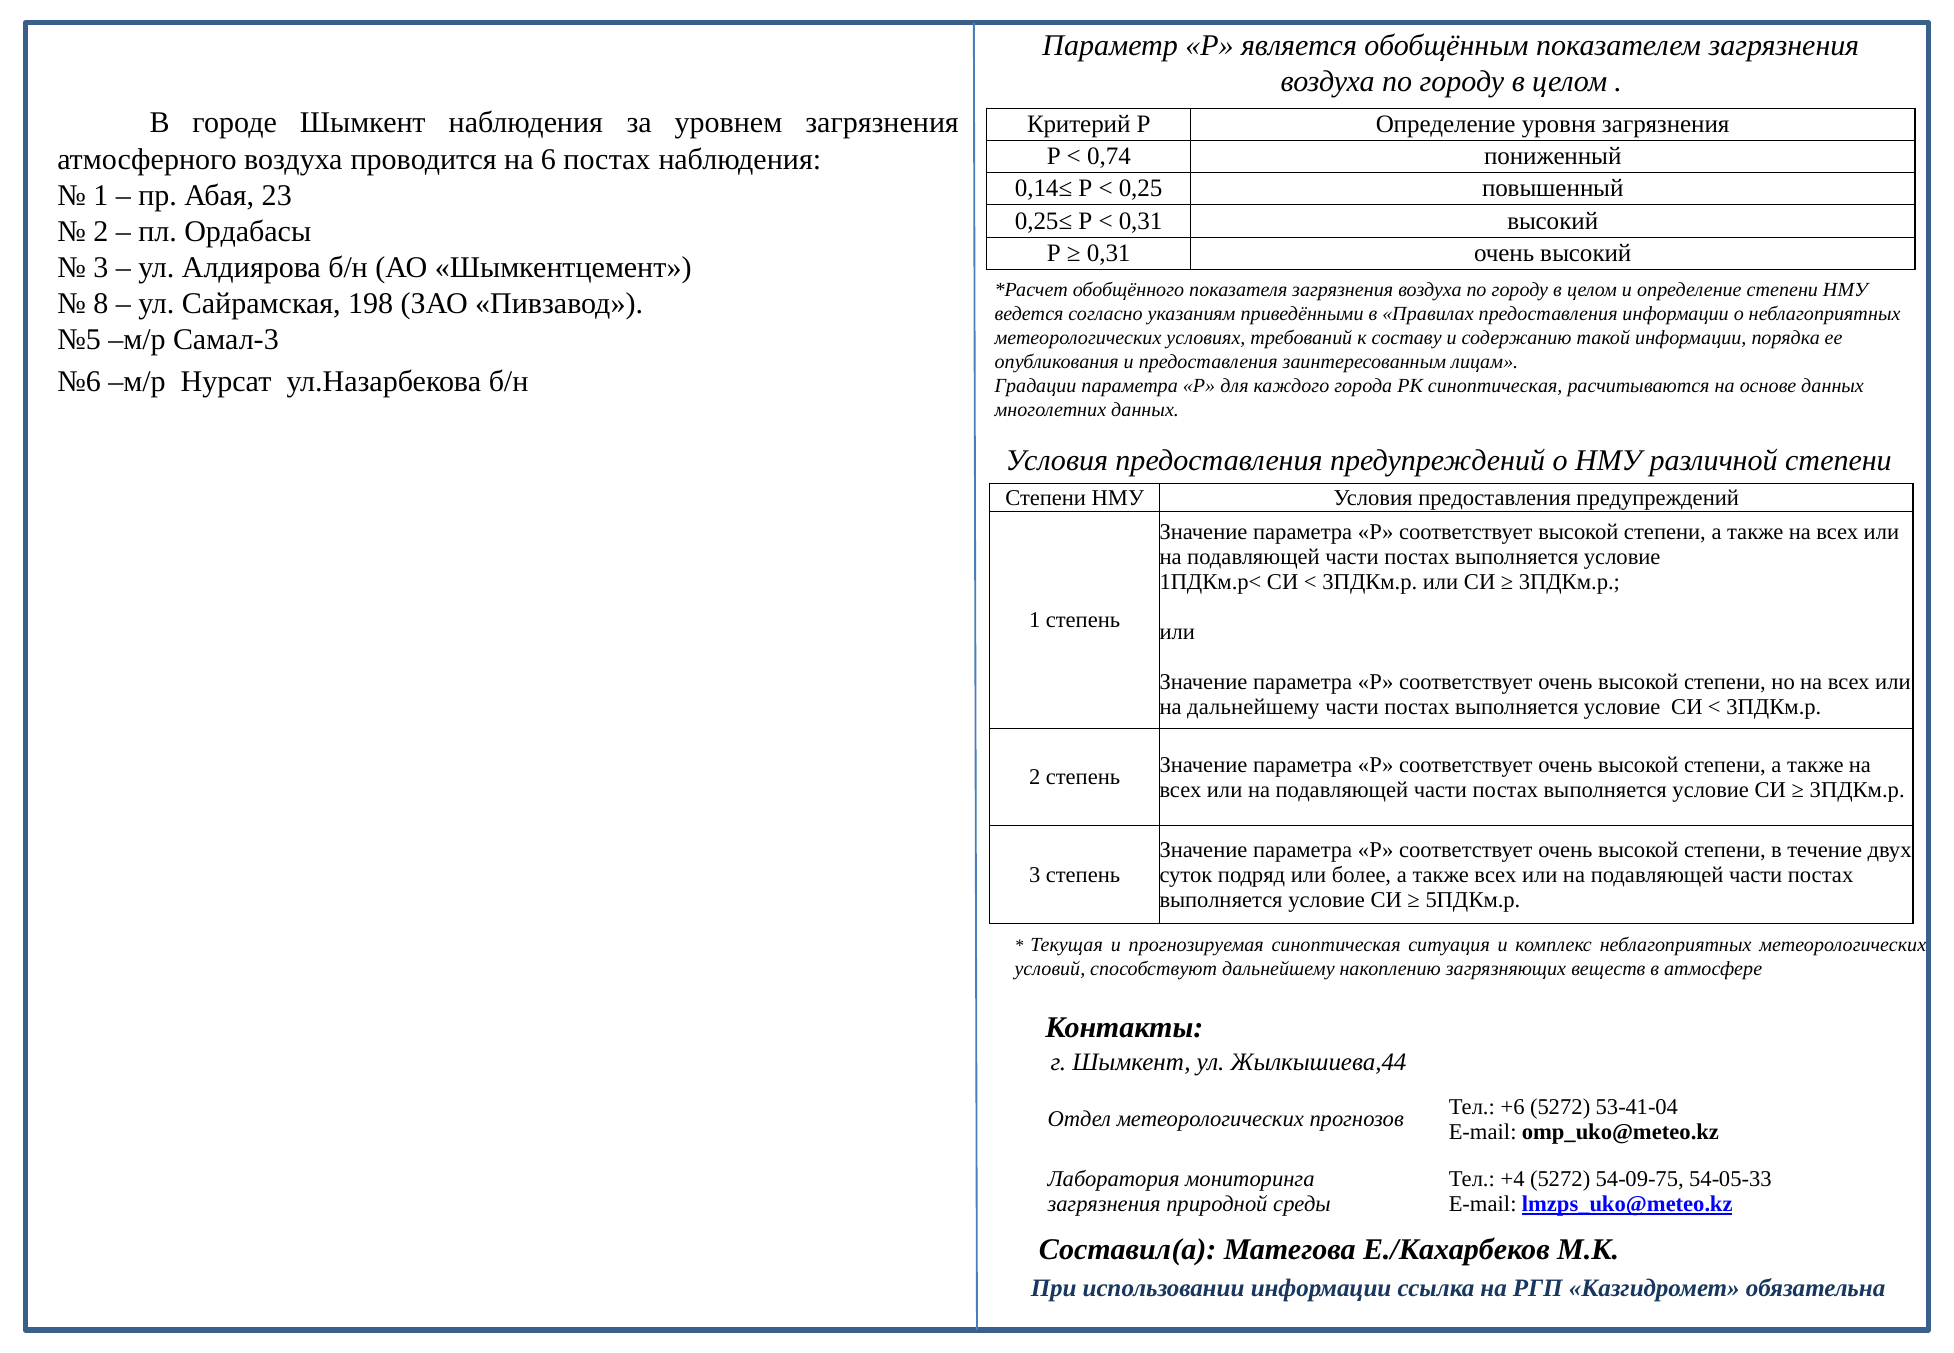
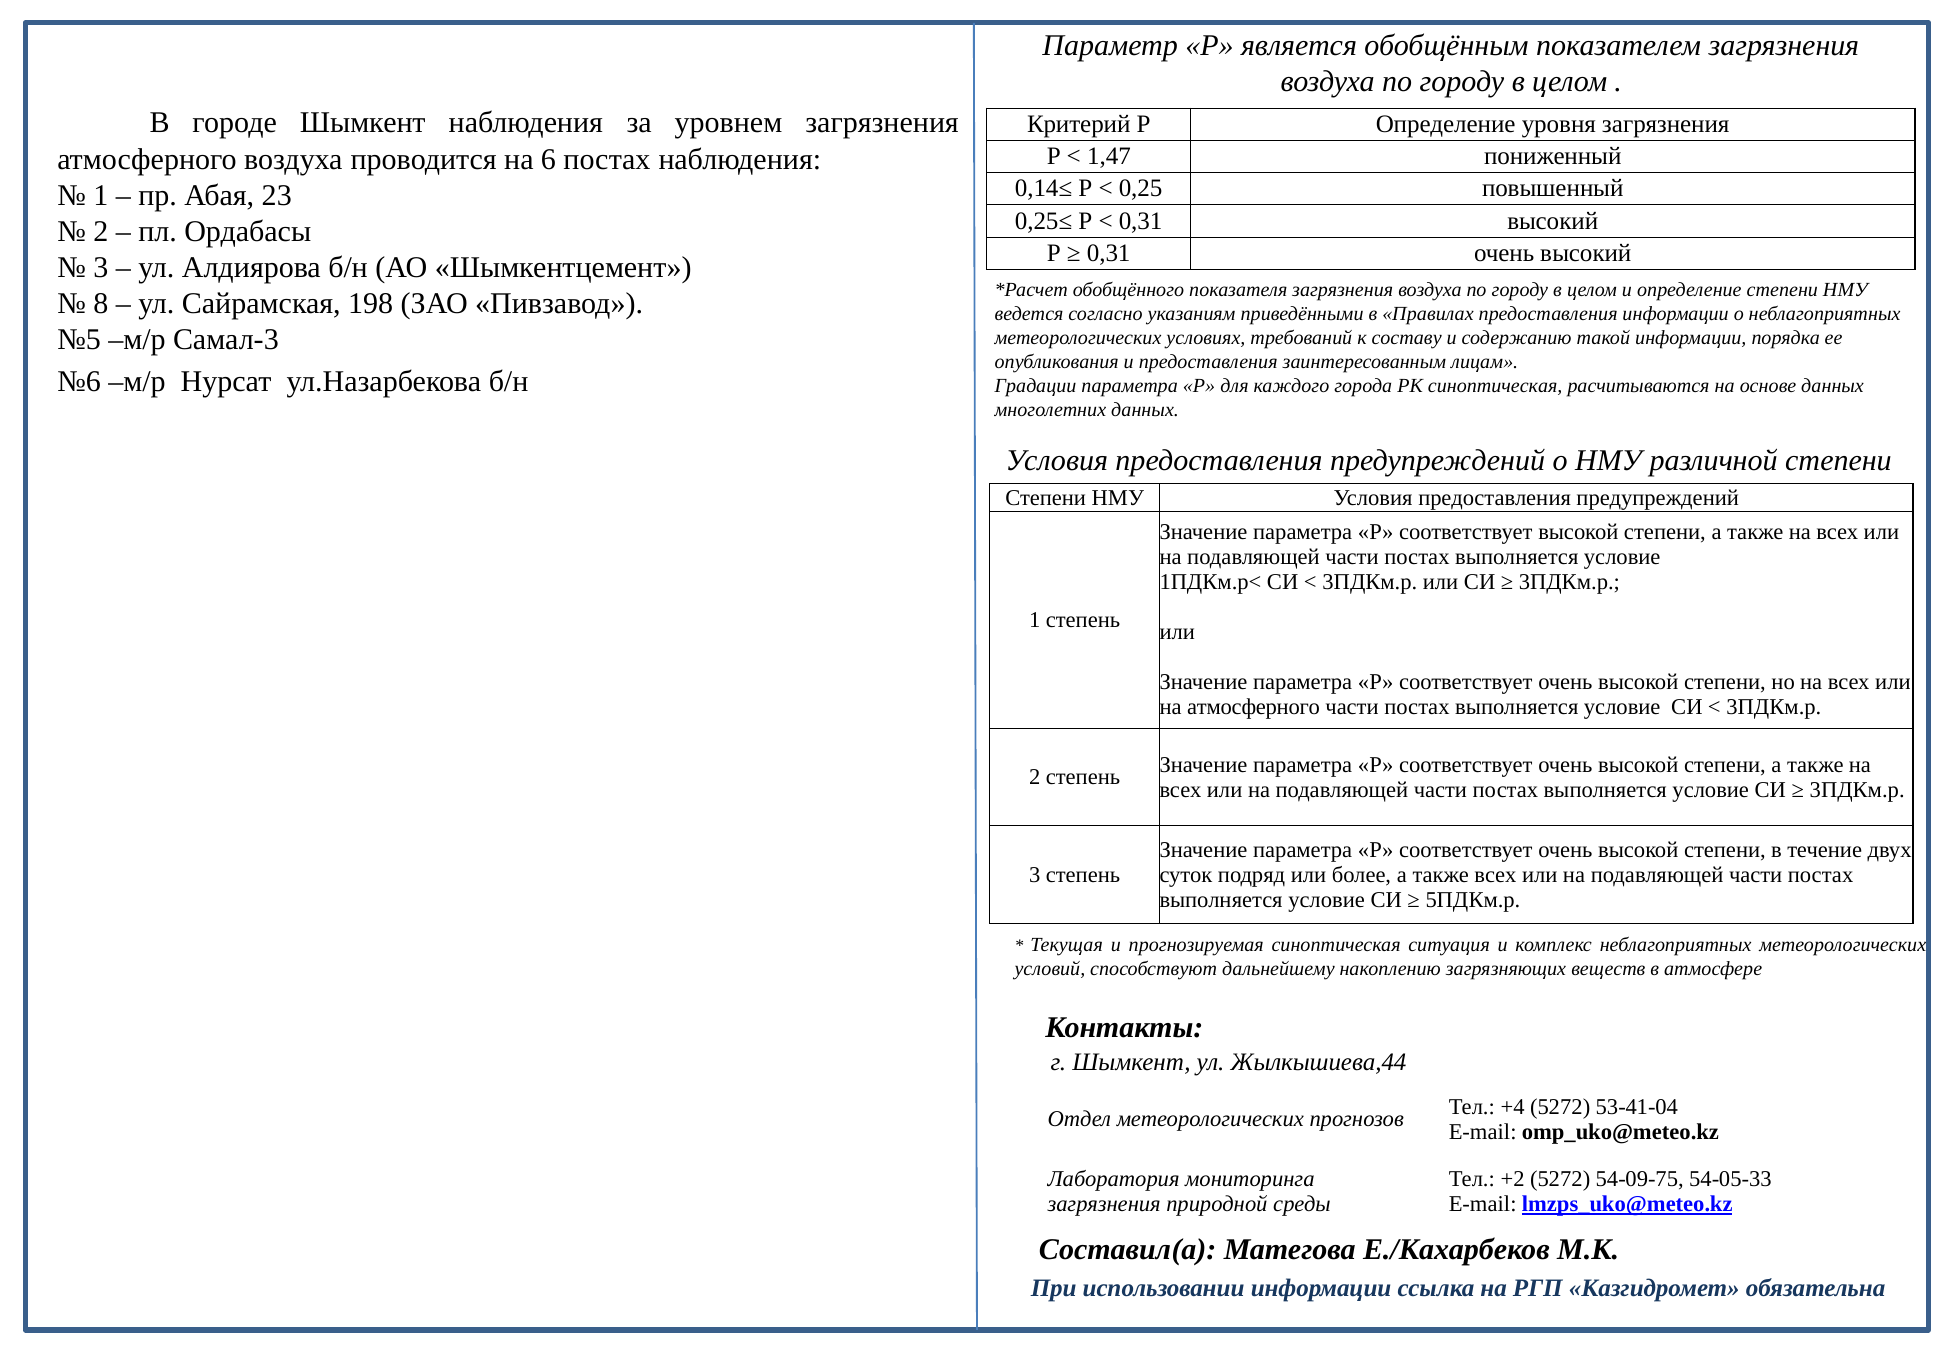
0,74: 0,74 -> 1,47 (1109, 156)
на дальнейшему: дальнейшему -> атмосферного (1254, 707)
+6: +6 -> +4 (1513, 1106)
+4: +4 -> +2 (1513, 1179)
